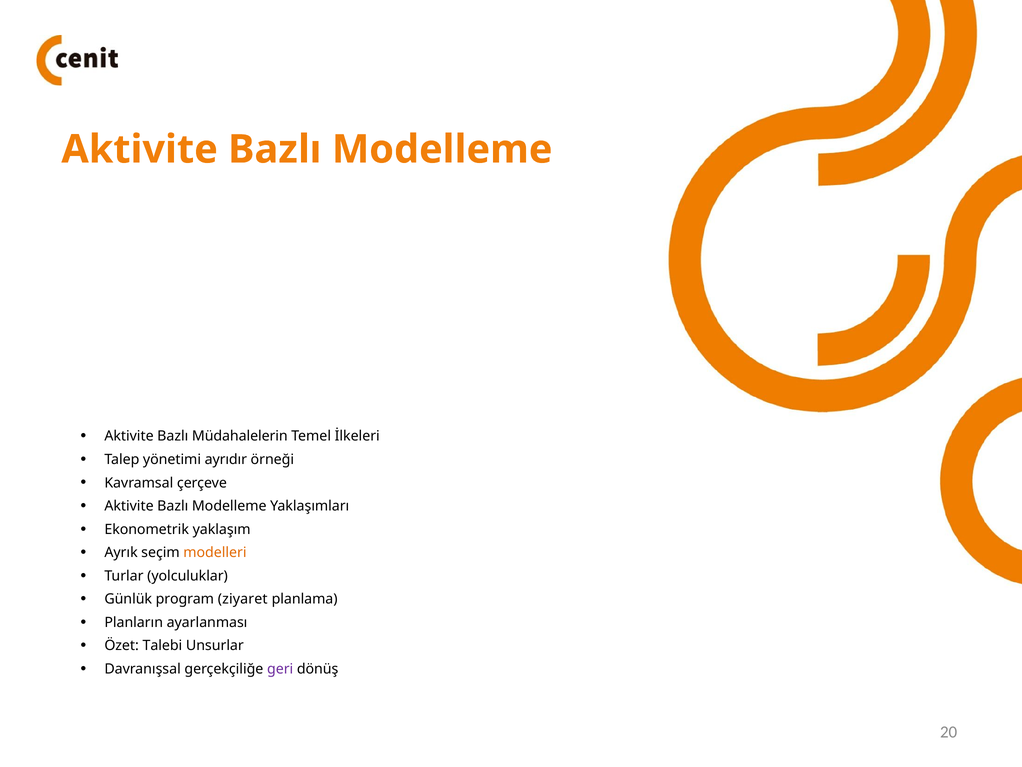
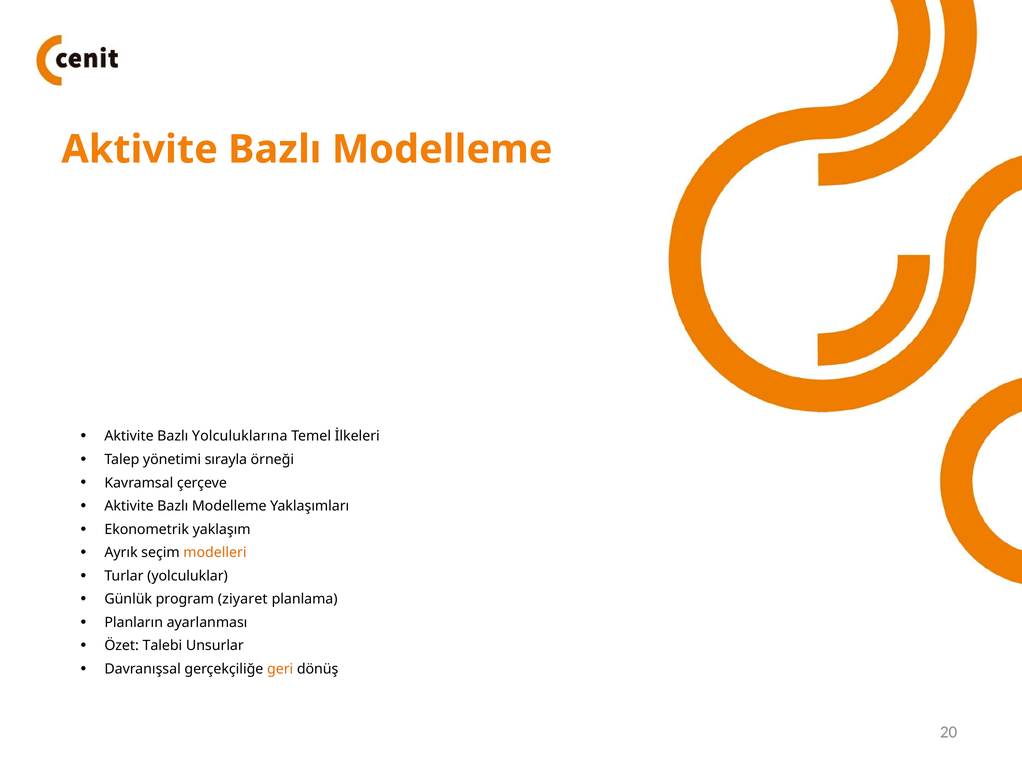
Müdahalelerin: Müdahalelerin -> Yolculuklarına (240, 436)
ayrıdır: ayrıdır -> sırayla (226, 459)
geri colour: purple -> orange (280, 669)
